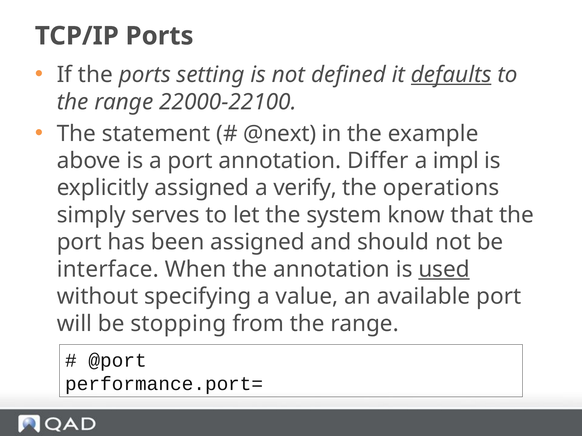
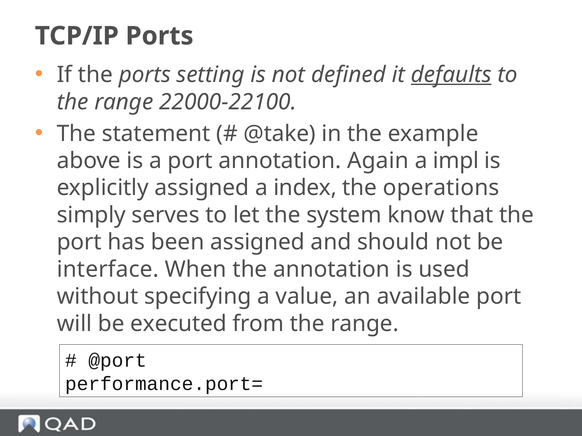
@next: @next -> @take (280, 134)
Differ: Differ -> Again (378, 161)
verify: verify -> index (305, 188)
used underline: present -> none (444, 270)
stopping: stopping -> executed (179, 324)
